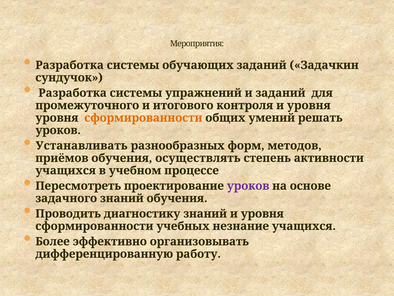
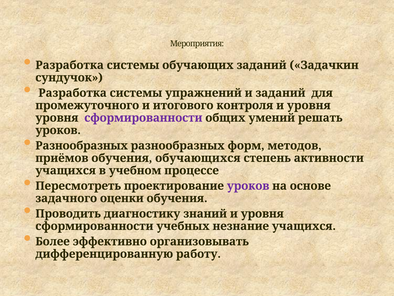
сформированности colour: orange -> purple (143, 118)
Устанавливать: Устанавливать -> Разнообразных (82, 145)
осуществлять: осуществлять -> обучающихся (198, 158)
задачного знаний: знаний -> оценки (122, 198)
